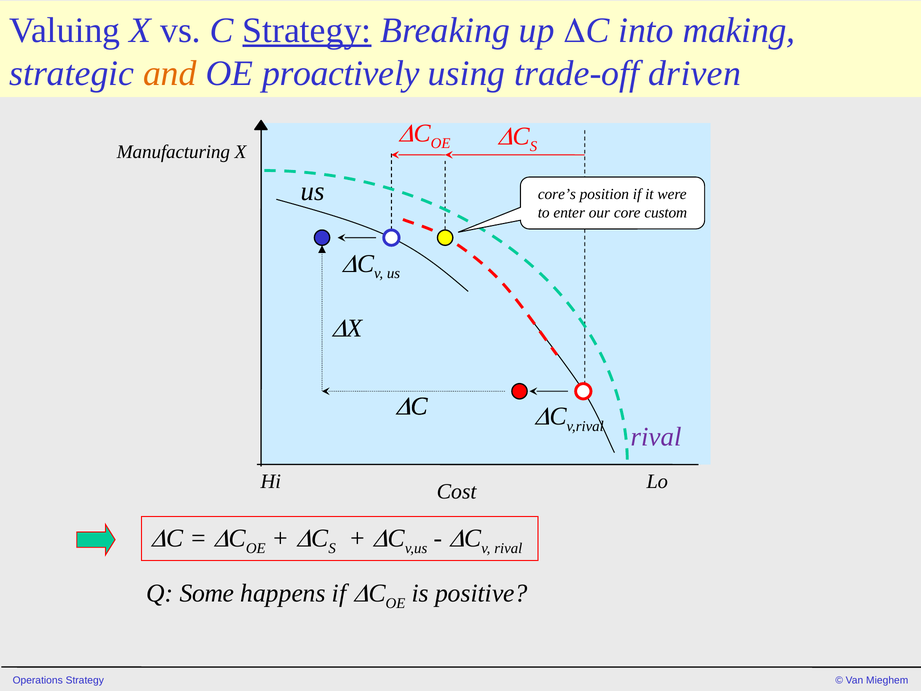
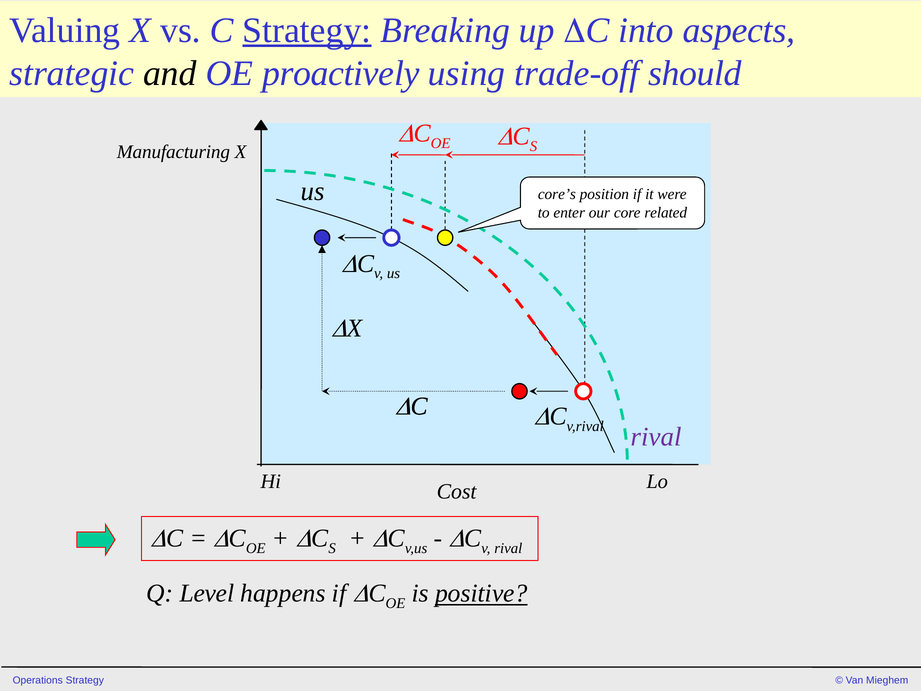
making: making -> aspects (739, 30)
and colour: orange -> black (170, 73)
driven: driven -> should (695, 73)
custom: custom -> related (666, 213)
Some: Some -> Level (207, 593)
positive underline: none -> present (481, 593)
